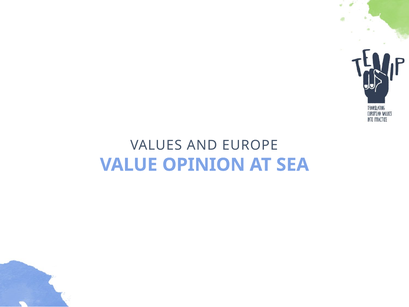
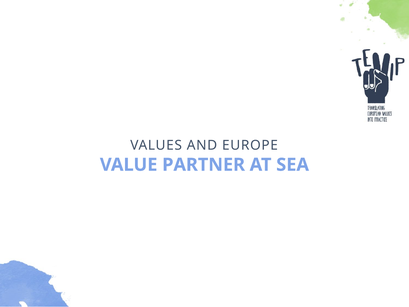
OPINION: OPINION -> PARTNER (204, 165)
